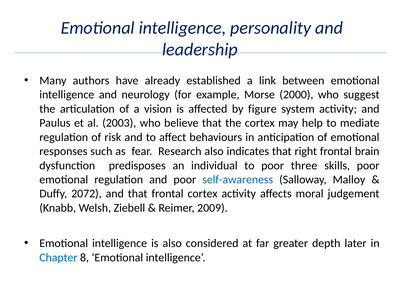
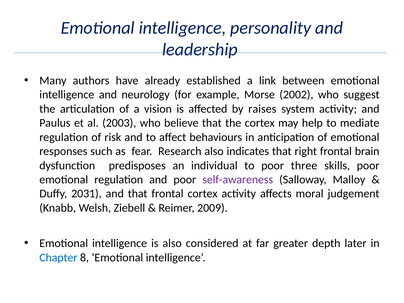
2000: 2000 -> 2002 (296, 95)
figure: figure -> raises (262, 109)
self-awareness colour: blue -> purple (238, 180)
2072: 2072 -> 2031 (86, 194)
